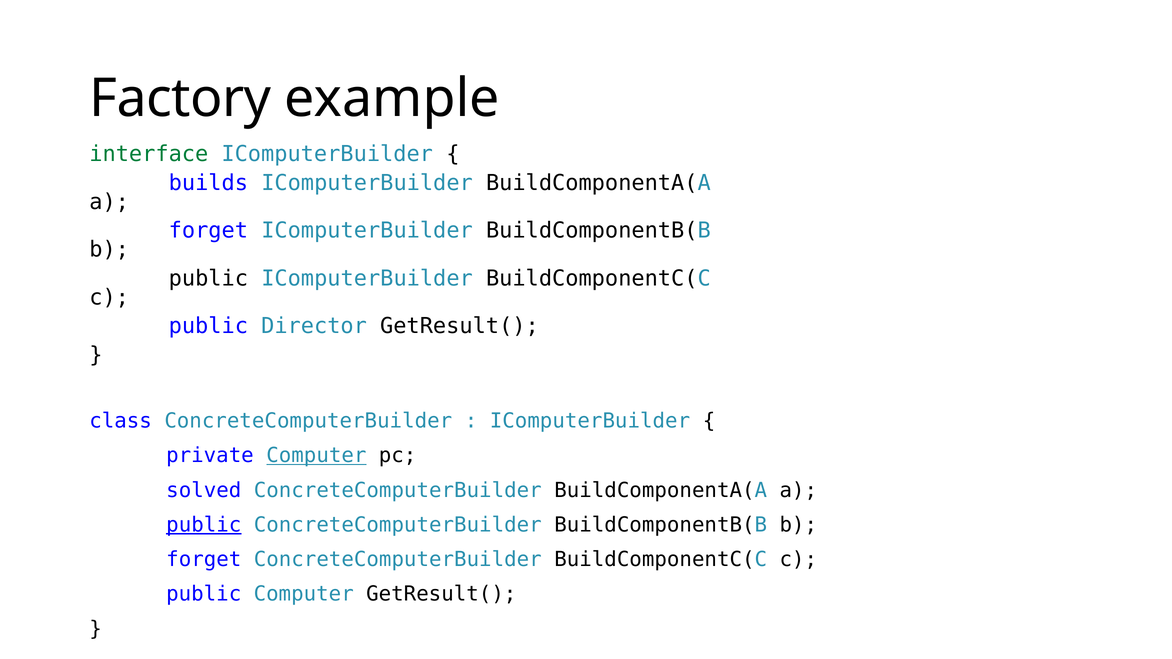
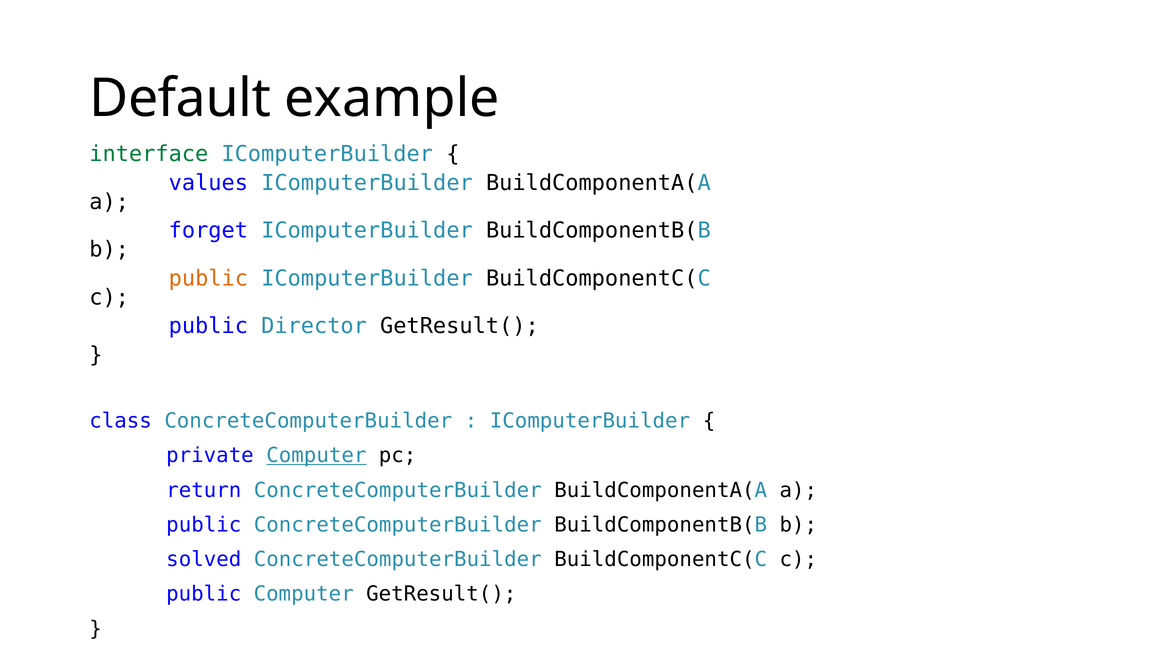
Factory: Factory -> Default (180, 98)
builds: builds -> values (208, 183)
public colour: black -> orange (208, 279)
solved: solved -> return (204, 490)
public underline: present -> none (204, 525)
forget: forget -> solved (204, 560)
